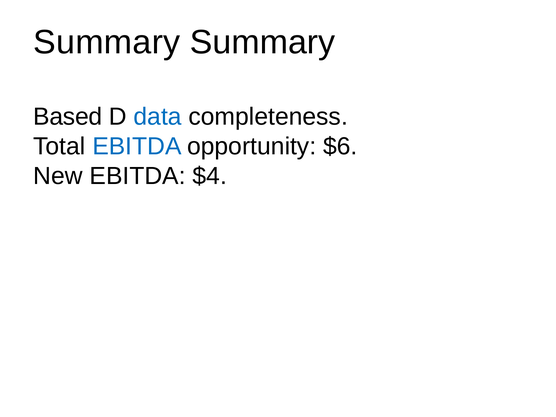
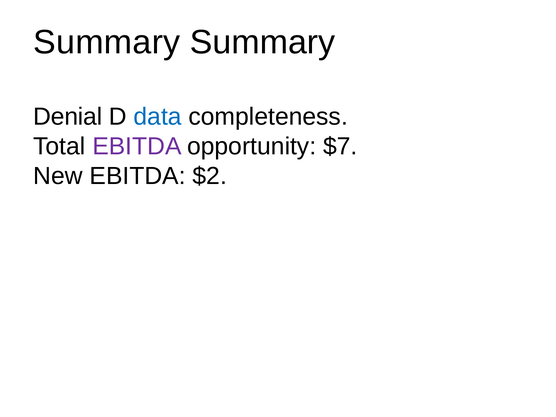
Based: Based -> Denial (68, 117)
EBITDA colour: blue -> purple (137, 146)
$6: $6 -> $7 (340, 146)
$4: $4 -> $2 (210, 176)
